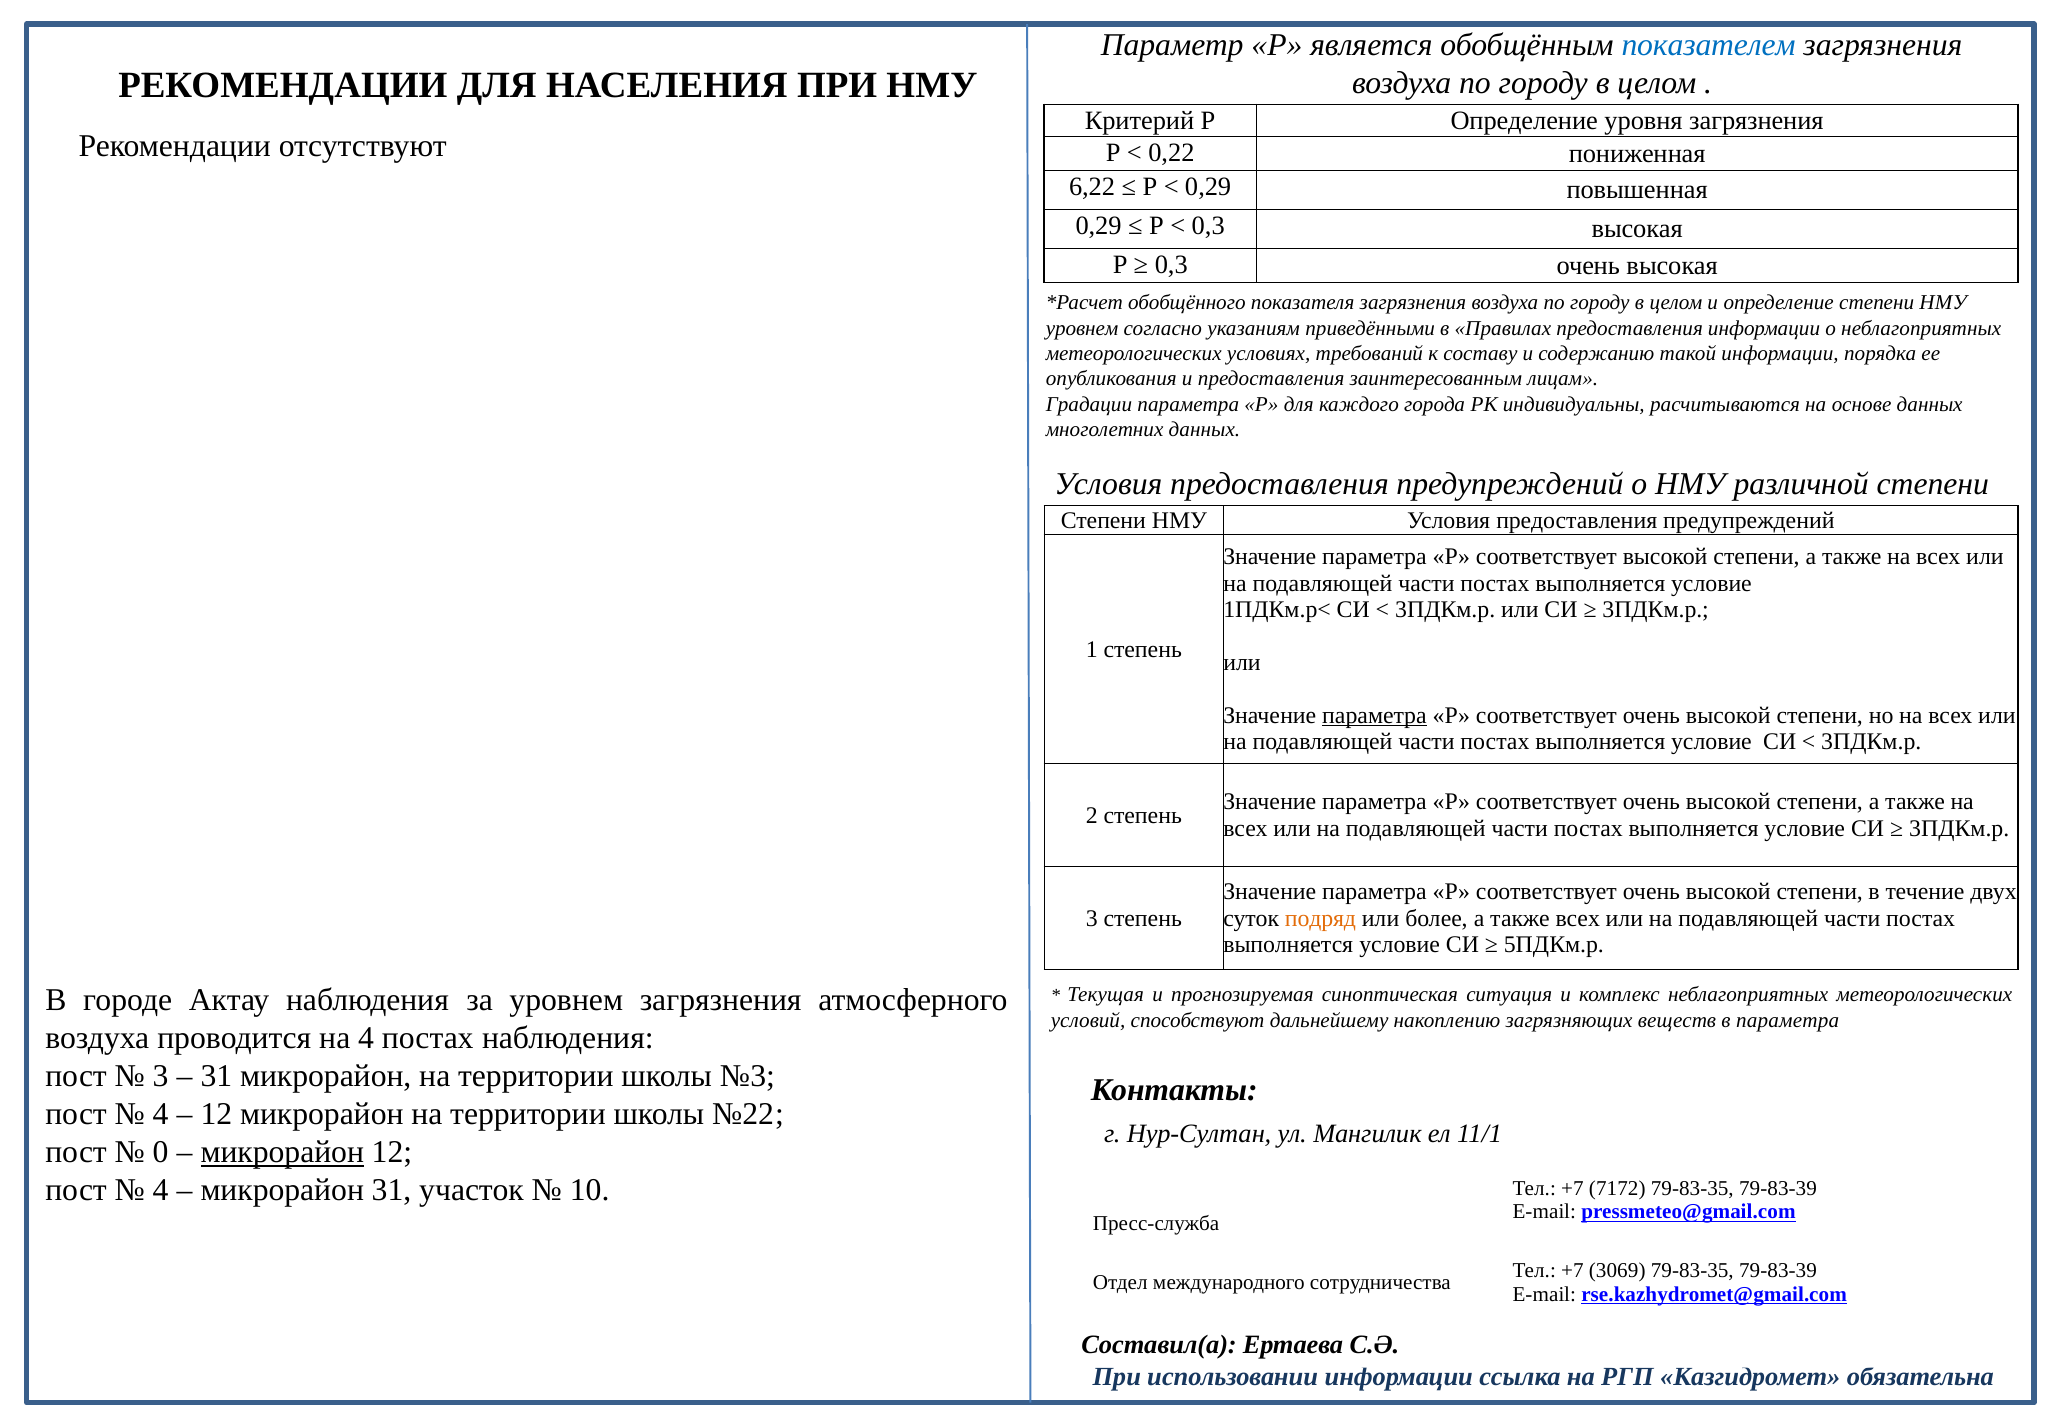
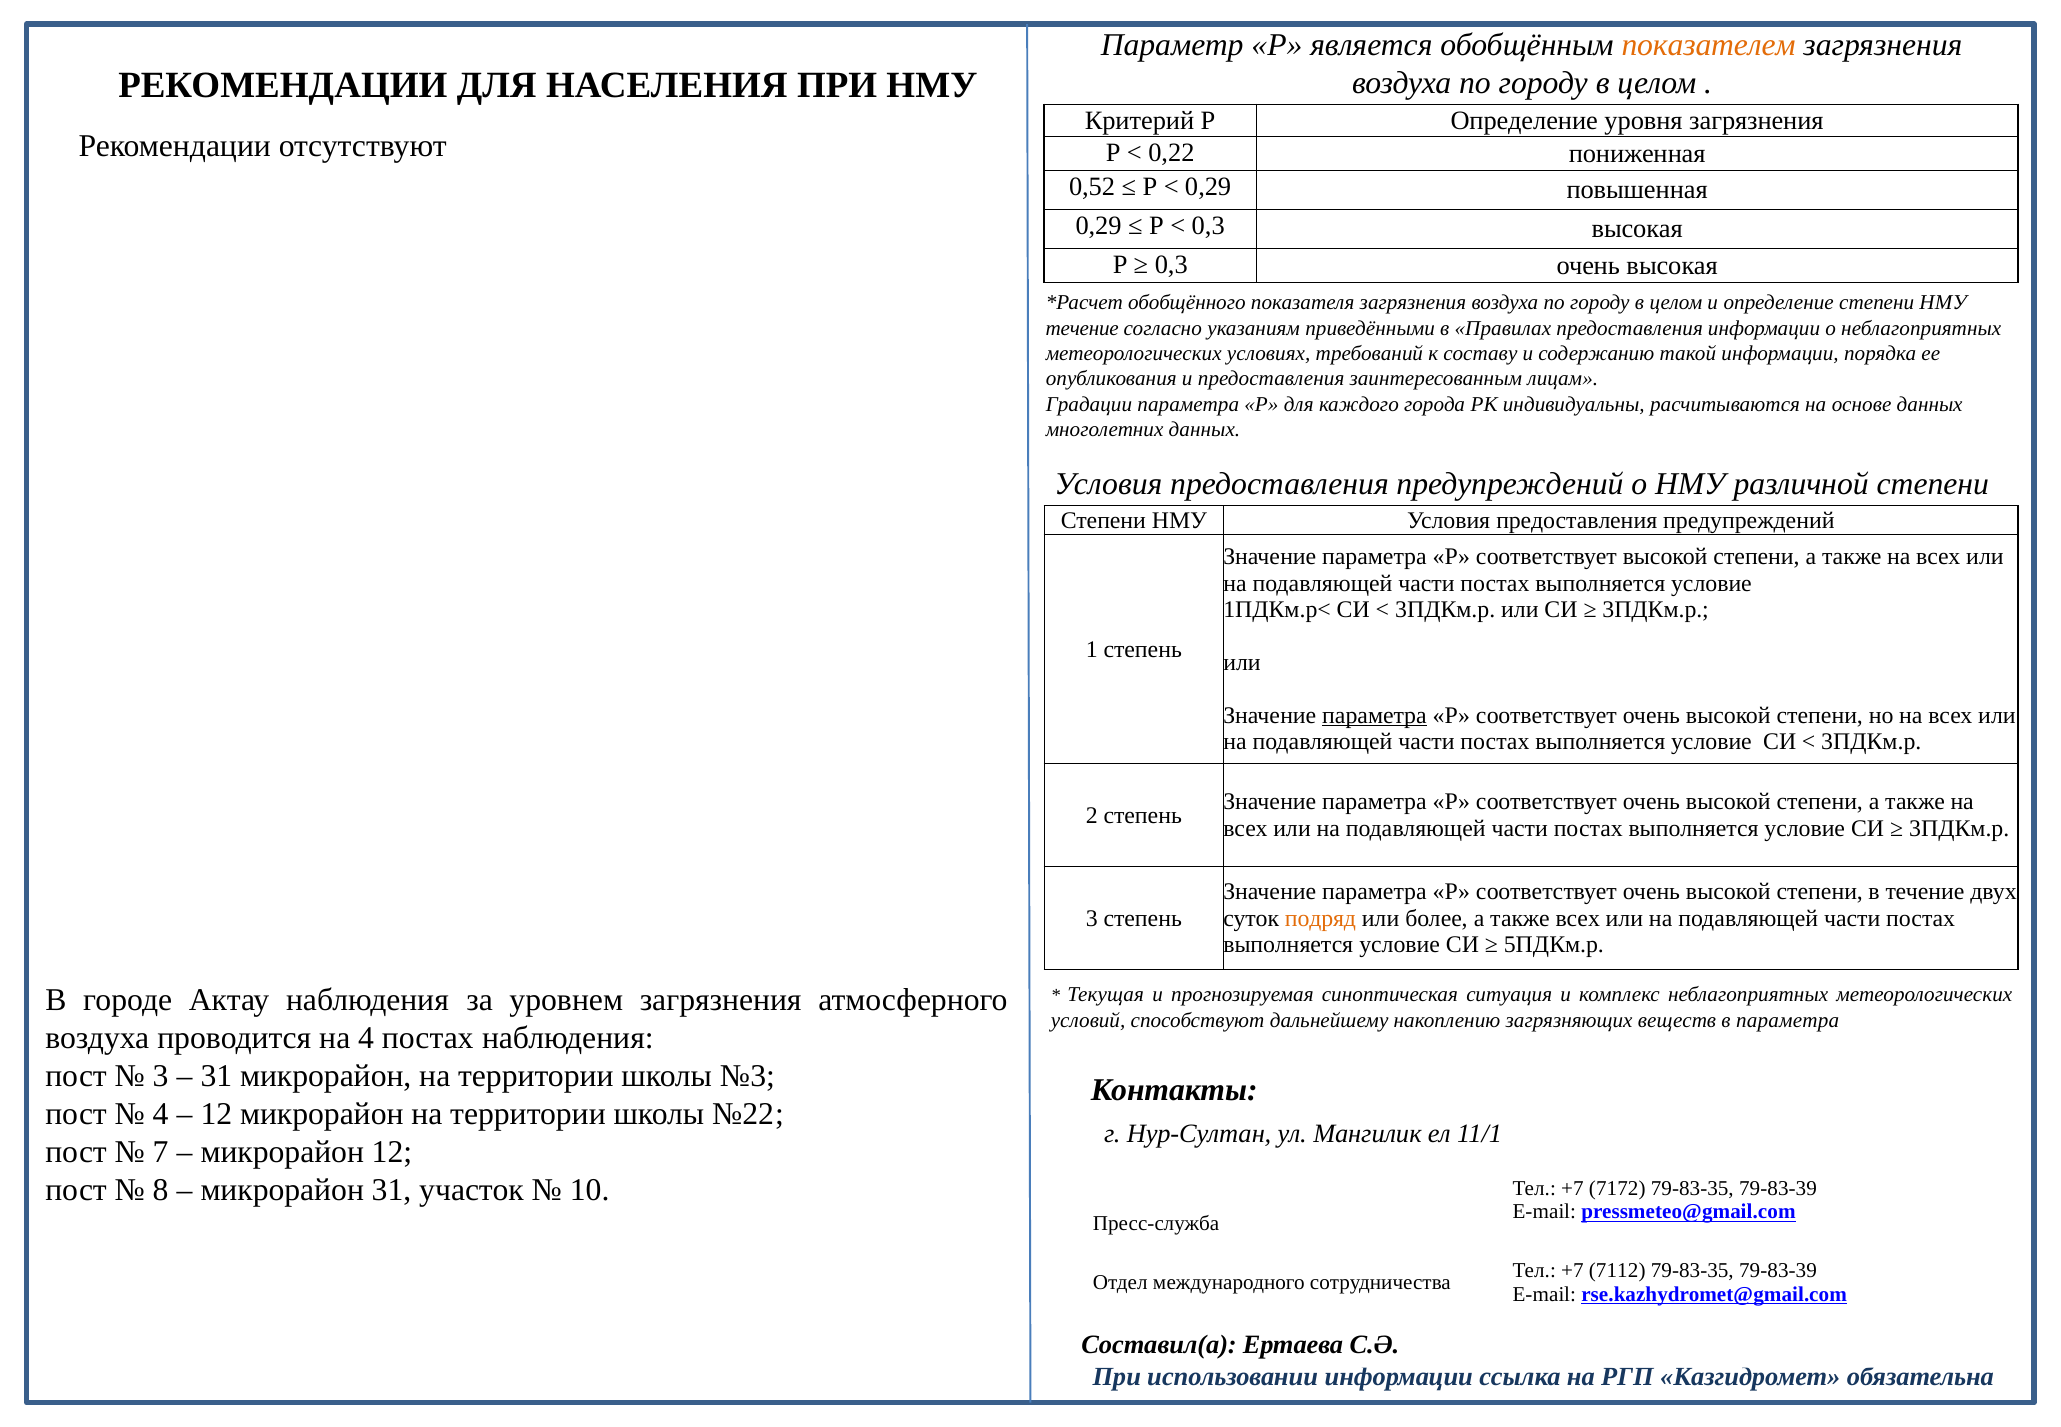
показателем colour: blue -> orange (1709, 45)
6,22: 6,22 -> 0,52 (1092, 187)
уровнем: уровнем -> течение (1082, 328)
0: 0 -> 7 (161, 1152)
микрорайон underline: present -> none (282, 1152)
4: 4 -> 8 (161, 1190)
3069: 3069 -> 7112 (1617, 1271)
